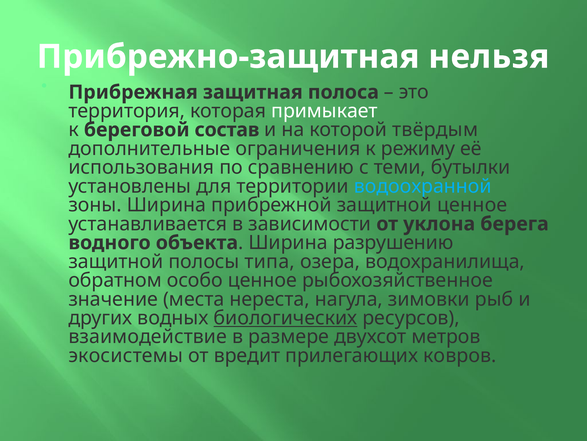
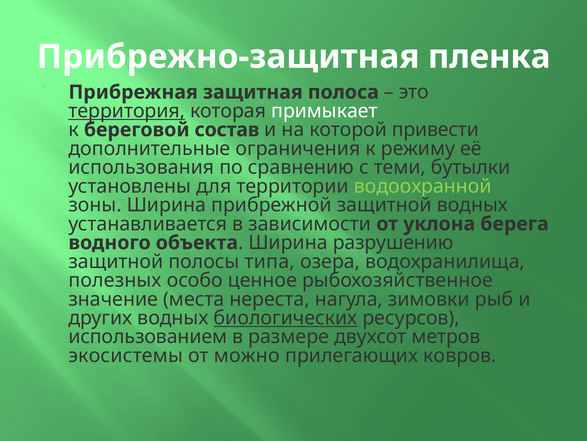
нельзя: нельзя -> пленка (489, 57)
территория underline: none -> present (127, 111)
твёрдым: твёрдым -> привести (435, 130)
водоохранной colour: light blue -> light green (423, 186)
защитной ценное: ценное -> водных (472, 205)
обратном: обратном -> полезных (115, 280)
взаимодействие: взаимодействие -> использованием (148, 336)
вредит: вредит -> можно (247, 355)
